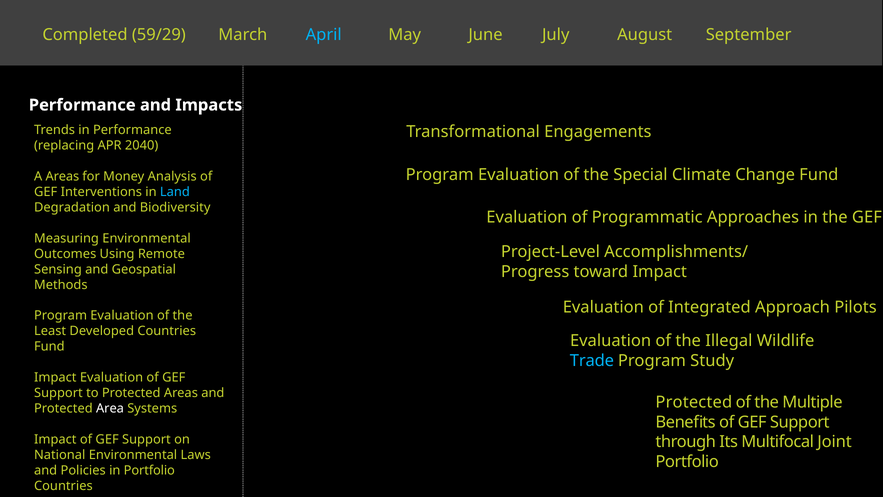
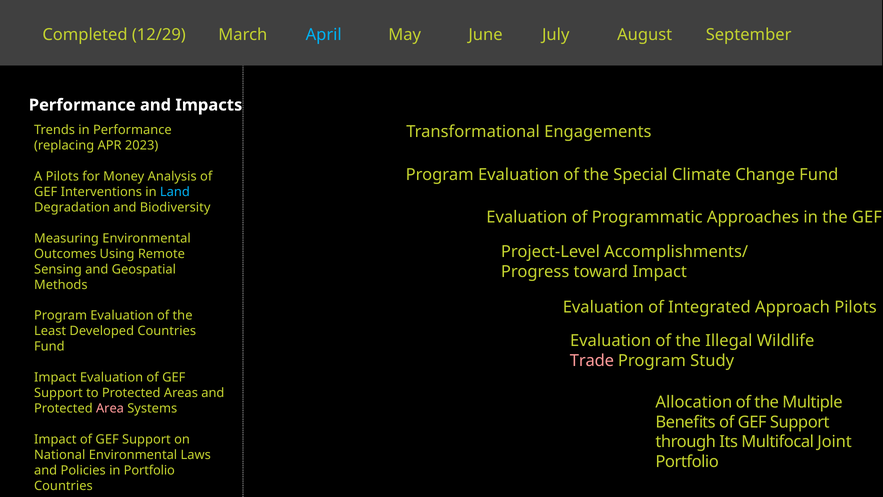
59/29: 59/29 -> 12/29 (159, 35)
2040: 2040 -> 2023 (142, 145)
A Areas: Areas -> Pilots (62, 176)
Trade colour: light blue -> pink (592, 360)
Protected: Protected -> Allocation (694, 402)
Area colour: white -> pink (110, 408)
